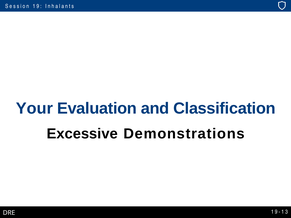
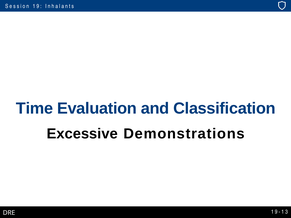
Your: Your -> Time (35, 108)
